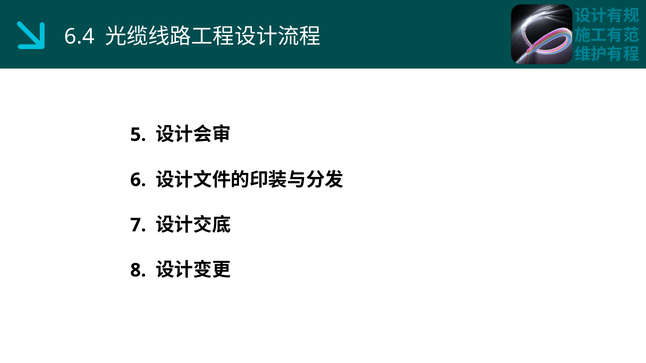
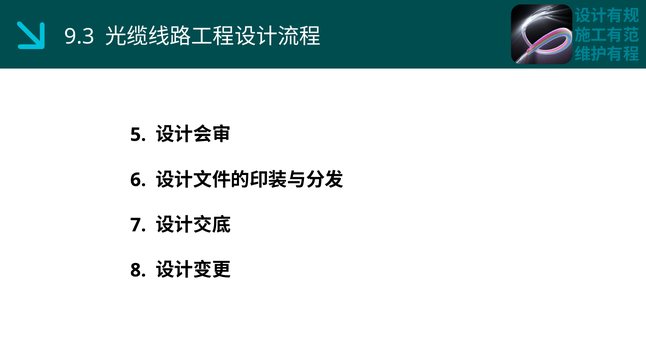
6.4: 6.4 -> 9.3 (79, 36)
